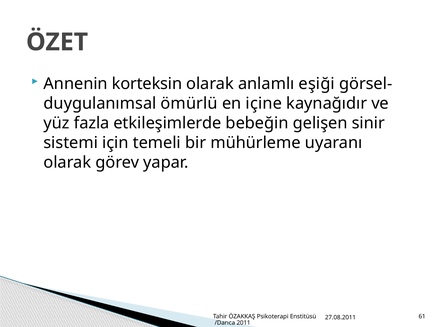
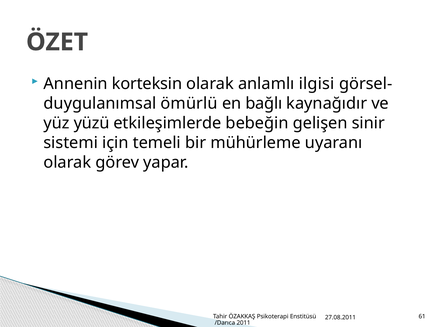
eşiği: eşiği -> ilgisi (317, 84)
içine: içine -> bağlı (264, 103)
fazla: fazla -> yüzü (92, 123)
